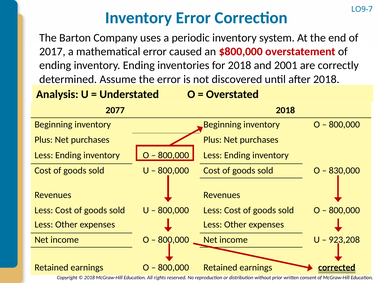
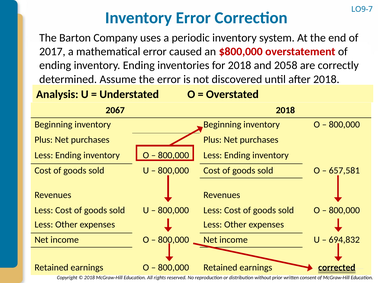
2001: 2001 -> 2058 (286, 65)
2077: 2077 -> 2067 (115, 110)
830,000: 830,000 -> 657,581 (344, 171)
923,208: 923,208 -> 694,832 (344, 240)
